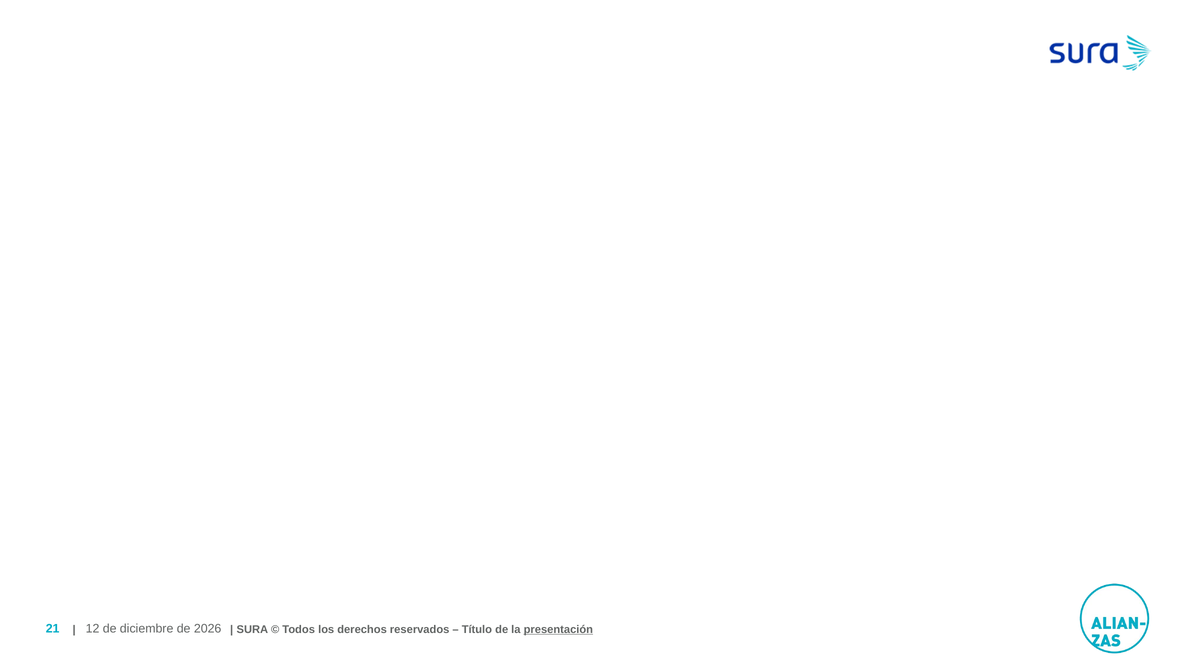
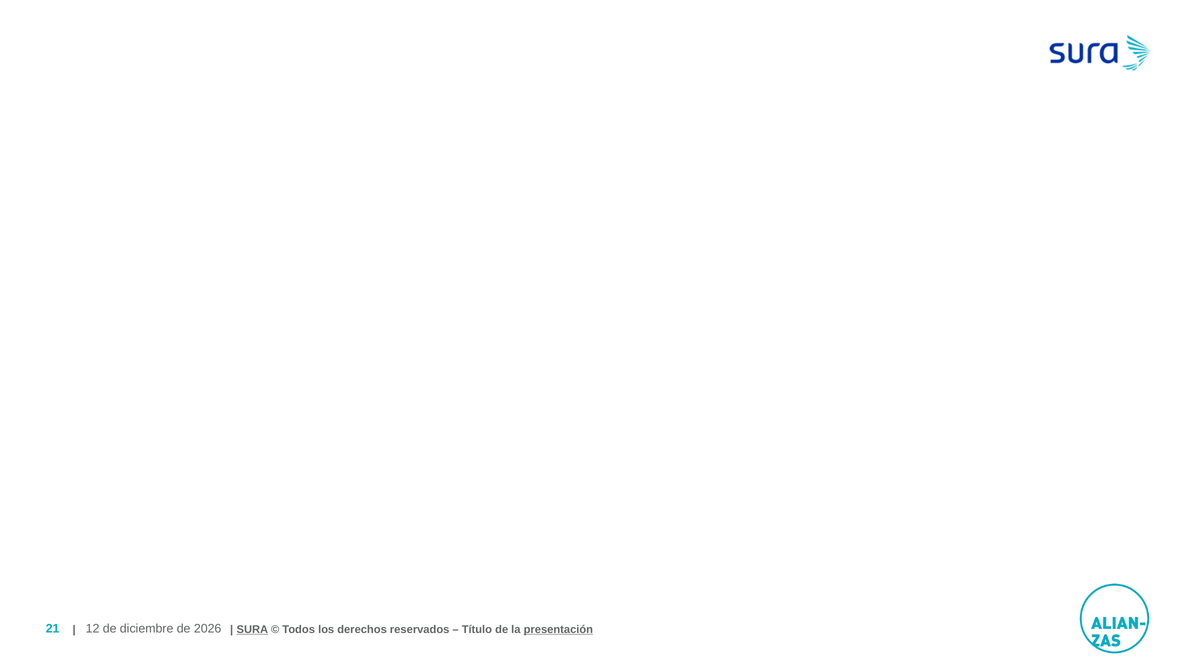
SURA underline: none -> present (252, 630)
